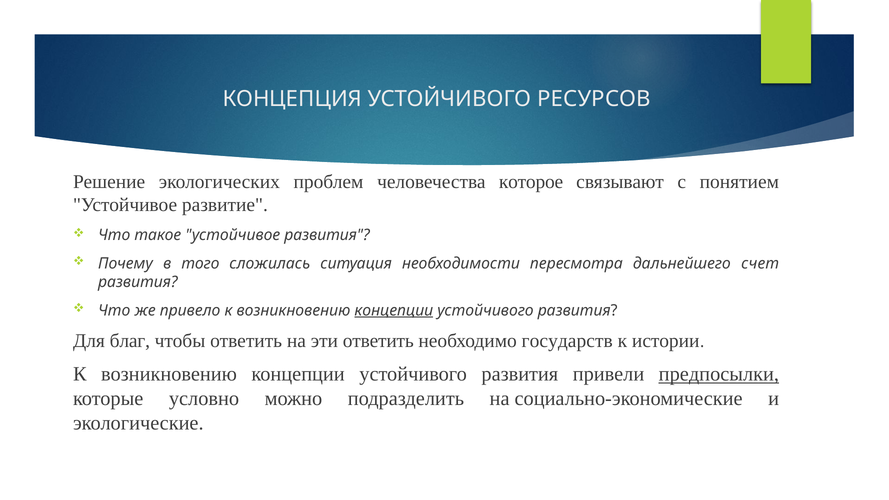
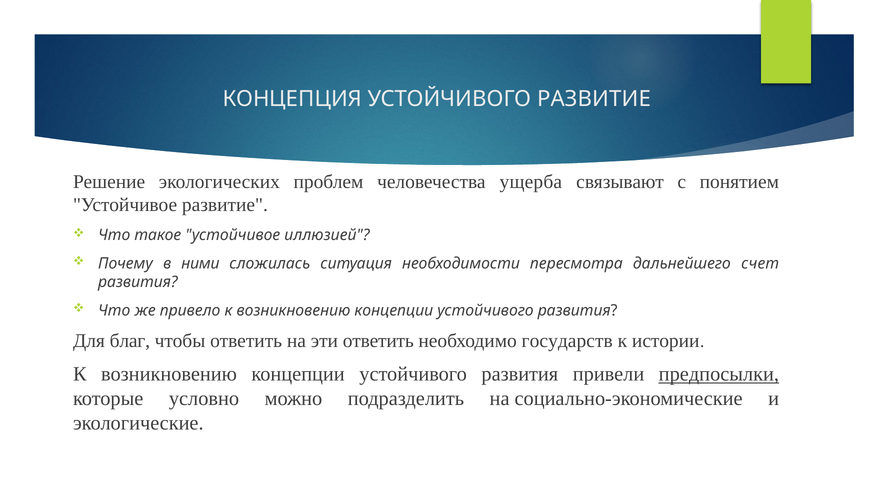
УСТОЙЧИВОГО РЕСУРСОВ: РЕСУРСОВ -> РАЗВИТИЕ (594, 99)
которое: которое -> ущерба (531, 182)
устойчивое развития: развития -> иллюзией (327, 235)
того: того -> ними (200, 263)
концепции underline: present -> none (394, 310)
